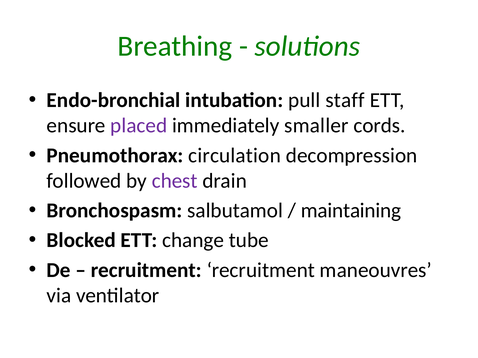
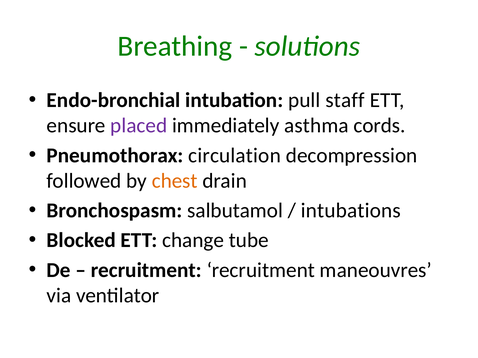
smaller: smaller -> asthma (316, 126)
chest colour: purple -> orange (175, 181)
maintaining: maintaining -> intubations (351, 211)
